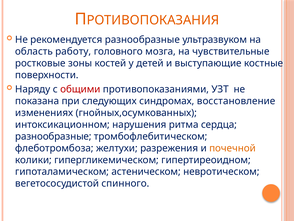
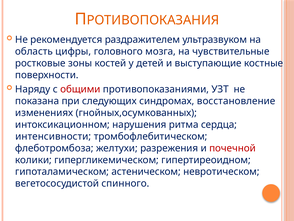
рекомендуется разнообразные: разнообразные -> раздражителем (142, 40)
работу: работу -> цифры (73, 51)
разнообразные: разнообразные -> интенсивности (53, 136)
почечной colour: orange -> red (232, 148)
